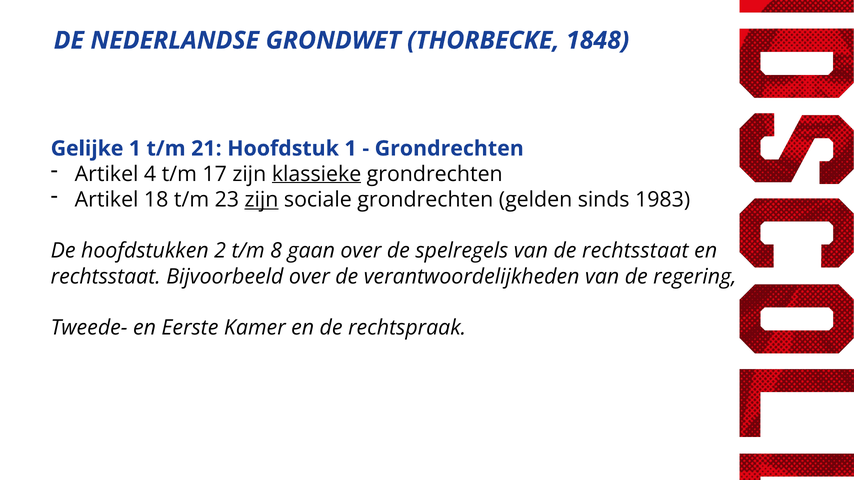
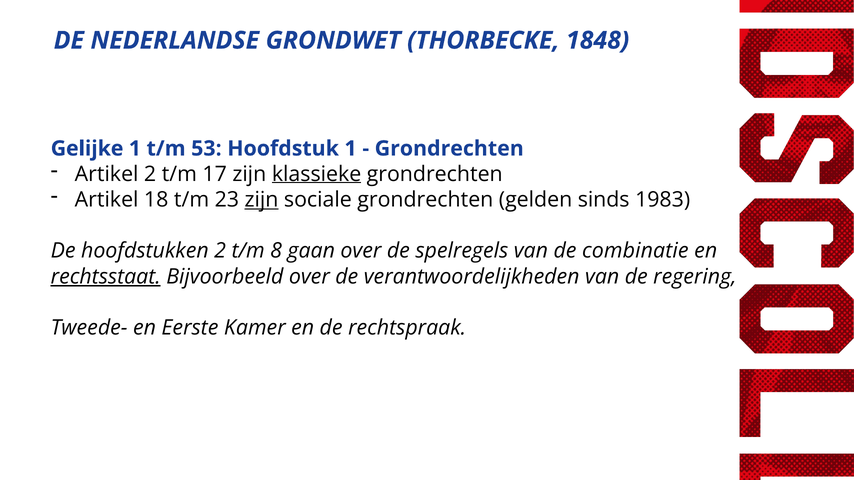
21: 21 -> 53 (206, 149)
Artikel 4: 4 -> 2 (150, 174)
de rechtsstaat: rechtsstaat -> combinatie (635, 251)
rechtsstaat underline: none -> present (106, 277)
